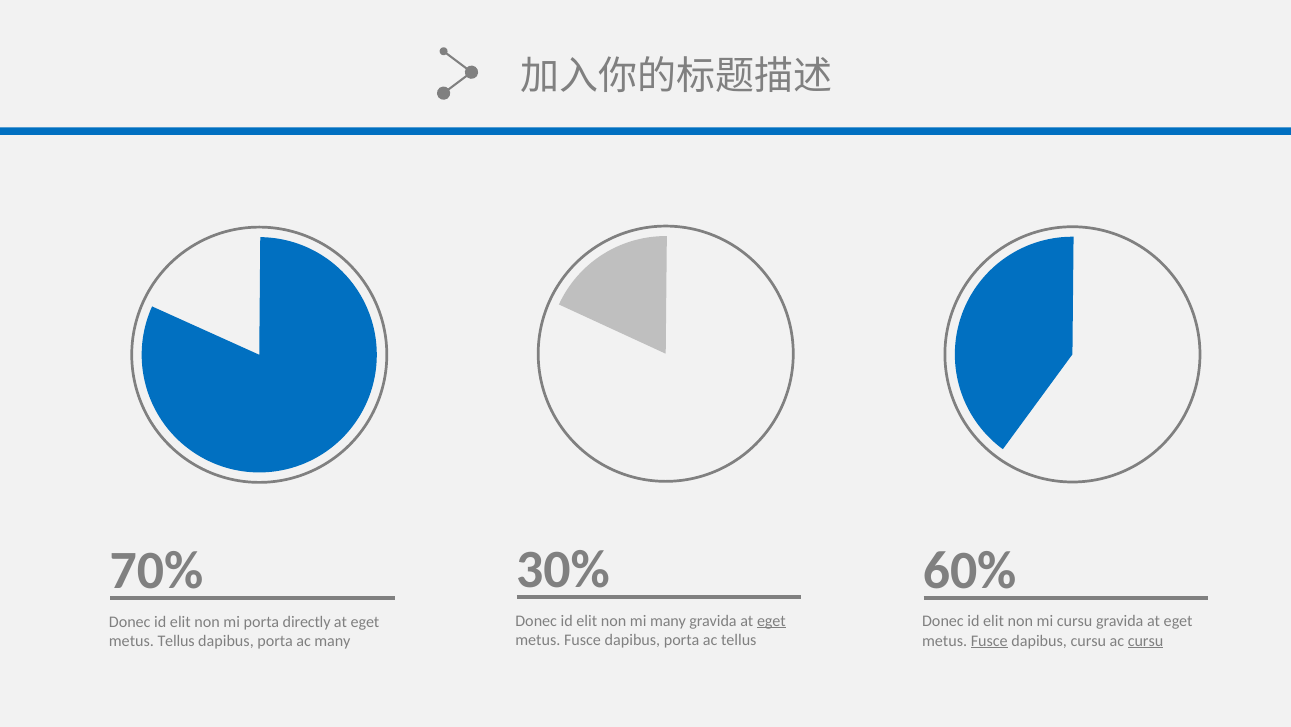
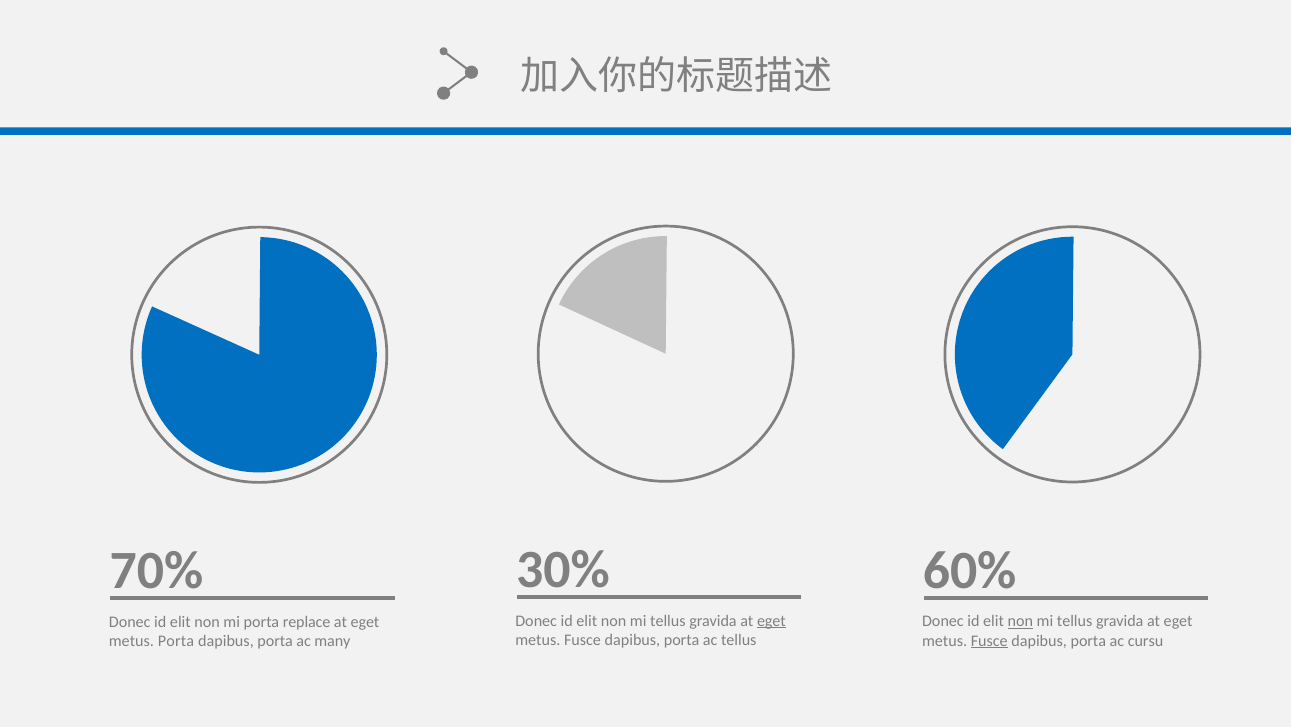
many: many -> tellus (668, 620)
non underline: none -> present (1020, 621)
cursu: cursu -> tellus (1075, 621)
directly: directly -> replace (307, 621)
cursu: cursu -> porta (1088, 640)
cursu underline: present -> none (1146, 640)
metus Tellus: Tellus -> Porta (176, 641)
